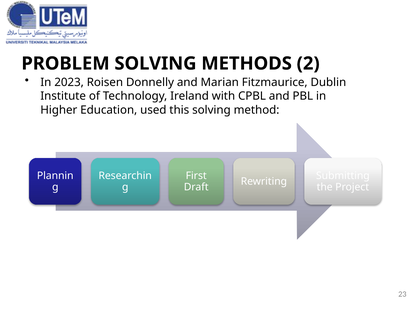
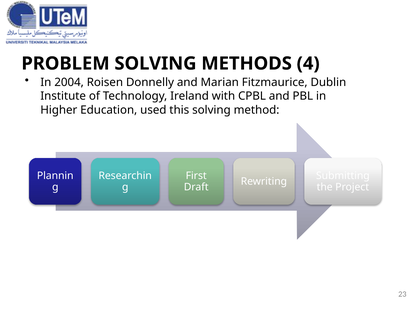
2: 2 -> 4 (308, 63)
2023: 2023 -> 2004 (69, 82)
